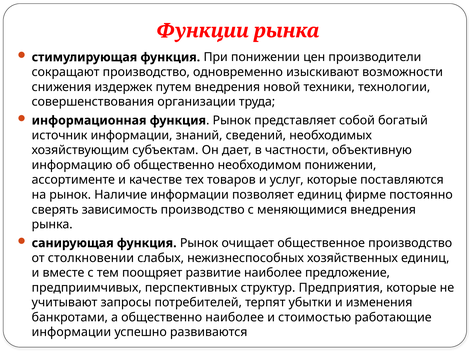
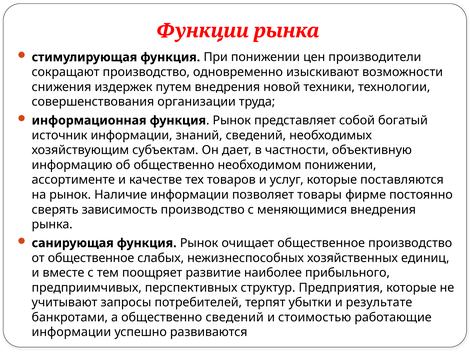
позволяет единиц: единиц -> товары (320, 195)
от столкновении: столкновении -> общественное (91, 258)
предложение: предложение -> прибыльного (347, 273)
изменения: изменения -> результате (379, 303)
общественно наиболее: наиболее -> сведений (235, 318)
